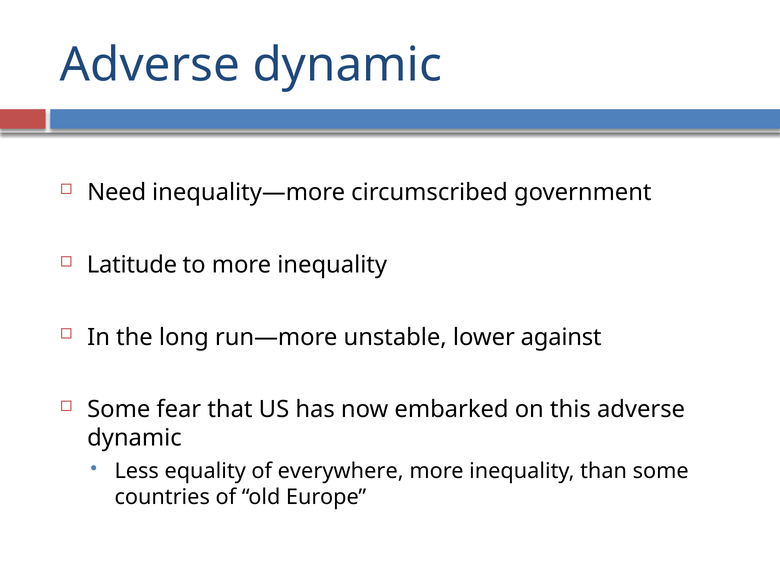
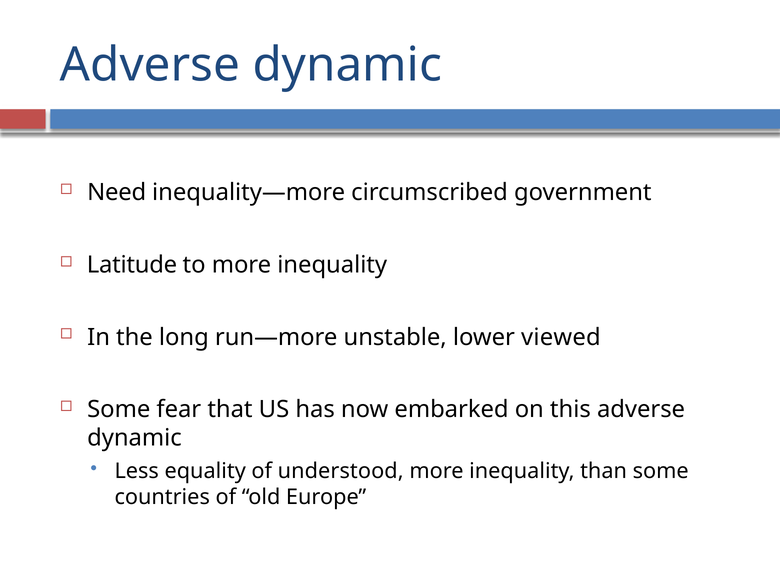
against: against -> viewed (561, 337)
everywhere: everywhere -> understood (341, 471)
